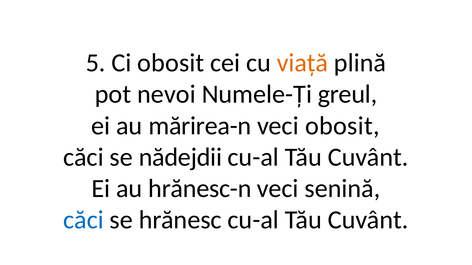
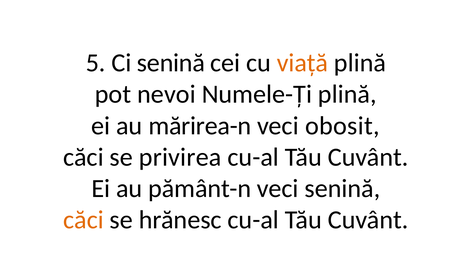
Ci obosit: obosit -> senină (171, 63)
Numele-Ți greul: greul -> plină (347, 94)
nădejdii: nădejdii -> privirea (180, 157)
hrănesc-n: hrănesc-n -> pământ-n (200, 189)
căci colour: blue -> orange (84, 220)
